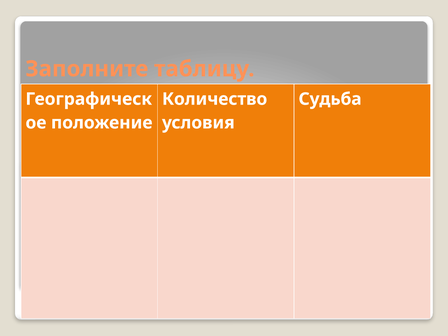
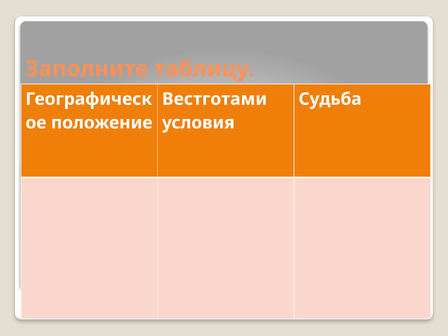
Количество: Количество -> Вестготами (215, 99)
